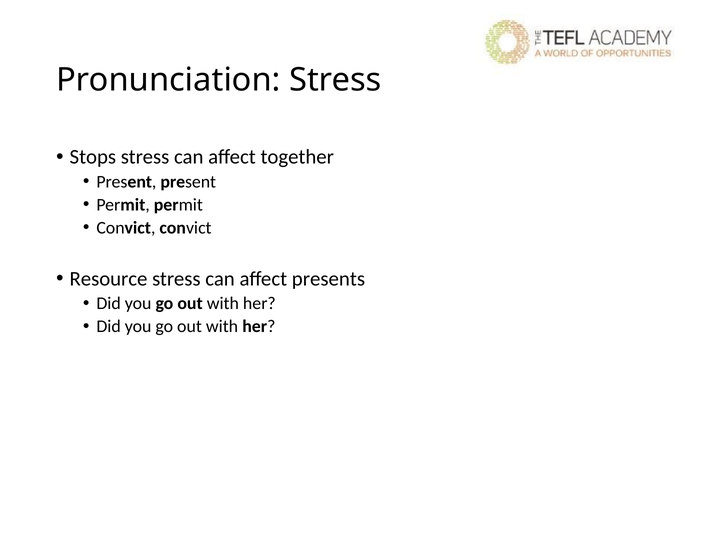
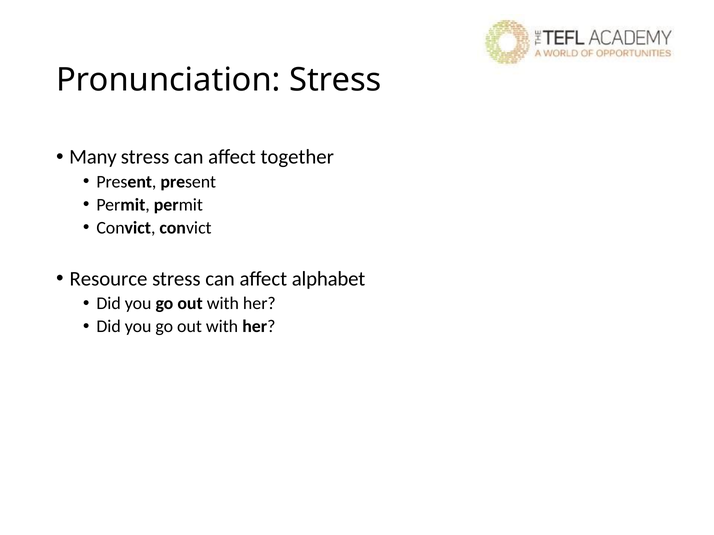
Stops: Stops -> Many (93, 157)
presents: presents -> alphabet (329, 279)
